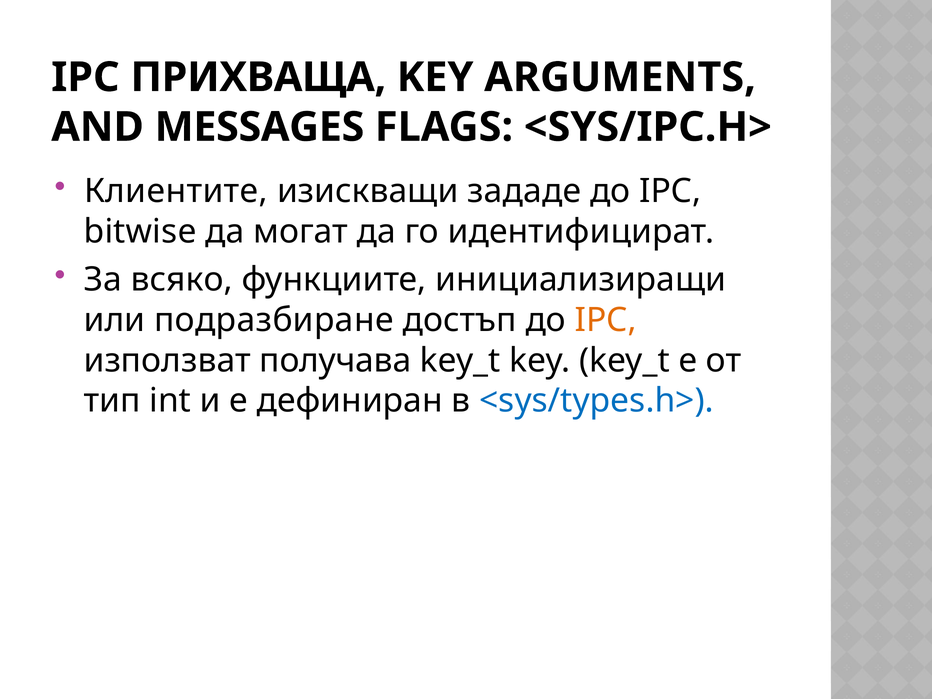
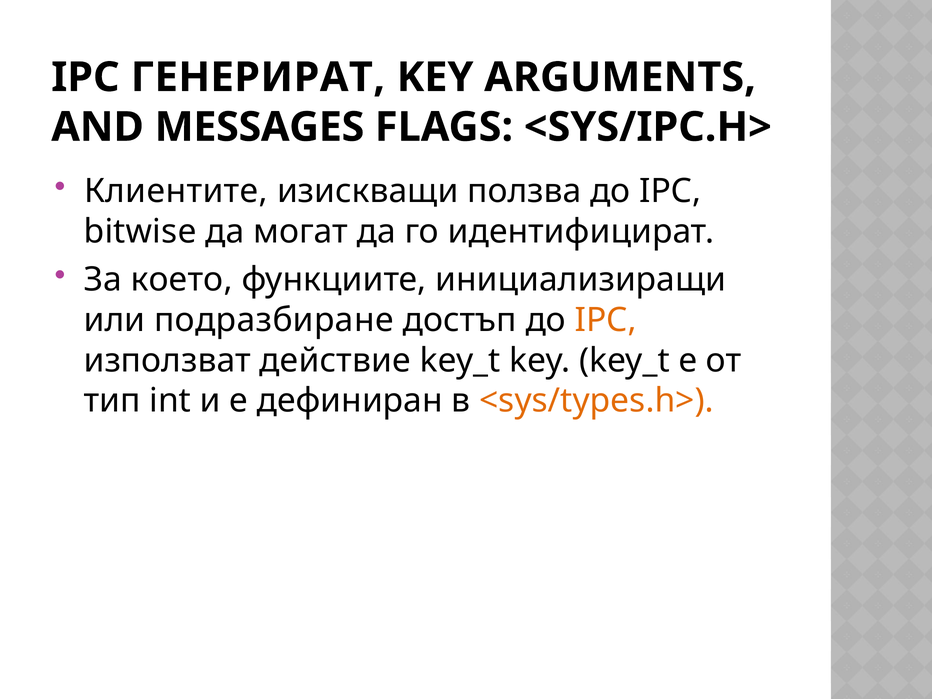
ПРИХВАЩА: ПРИХВАЩА -> ГЕНЕРИРАТ (258, 77)
зададе: зададе -> ползва (524, 191)
всяко: всяко -> което (182, 280)
получава: получава -> действие (335, 360)
<sys/types.h> colour: blue -> orange (597, 401)
